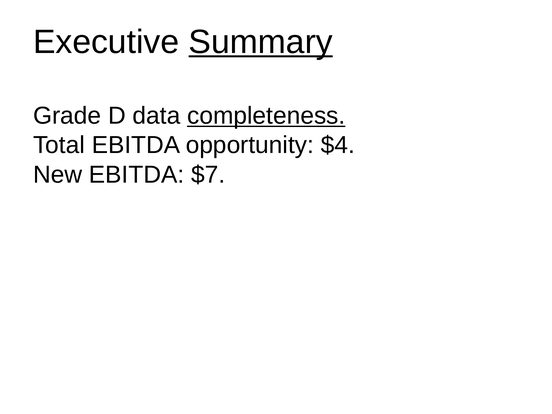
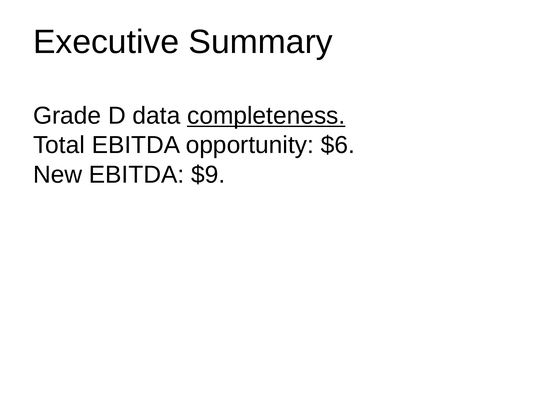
Summary underline: present -> none (261, 42)
$4: $4 -> $6 (338, 145)
$7: $7 -> $9 (208, 175)
